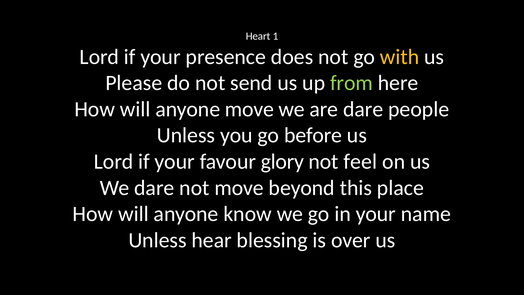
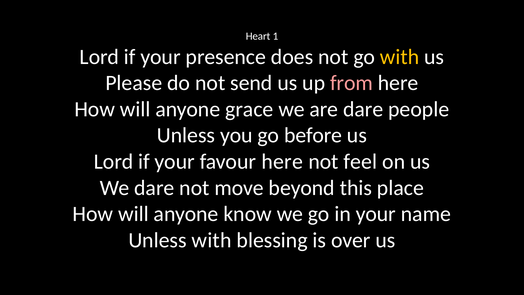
from colour: light green -> pink (352, 83)
anyone move: move -> grace (249, 109)
favour glory: glory -> here (282, 161)
Unless hear: hear -> with (212, 240)
